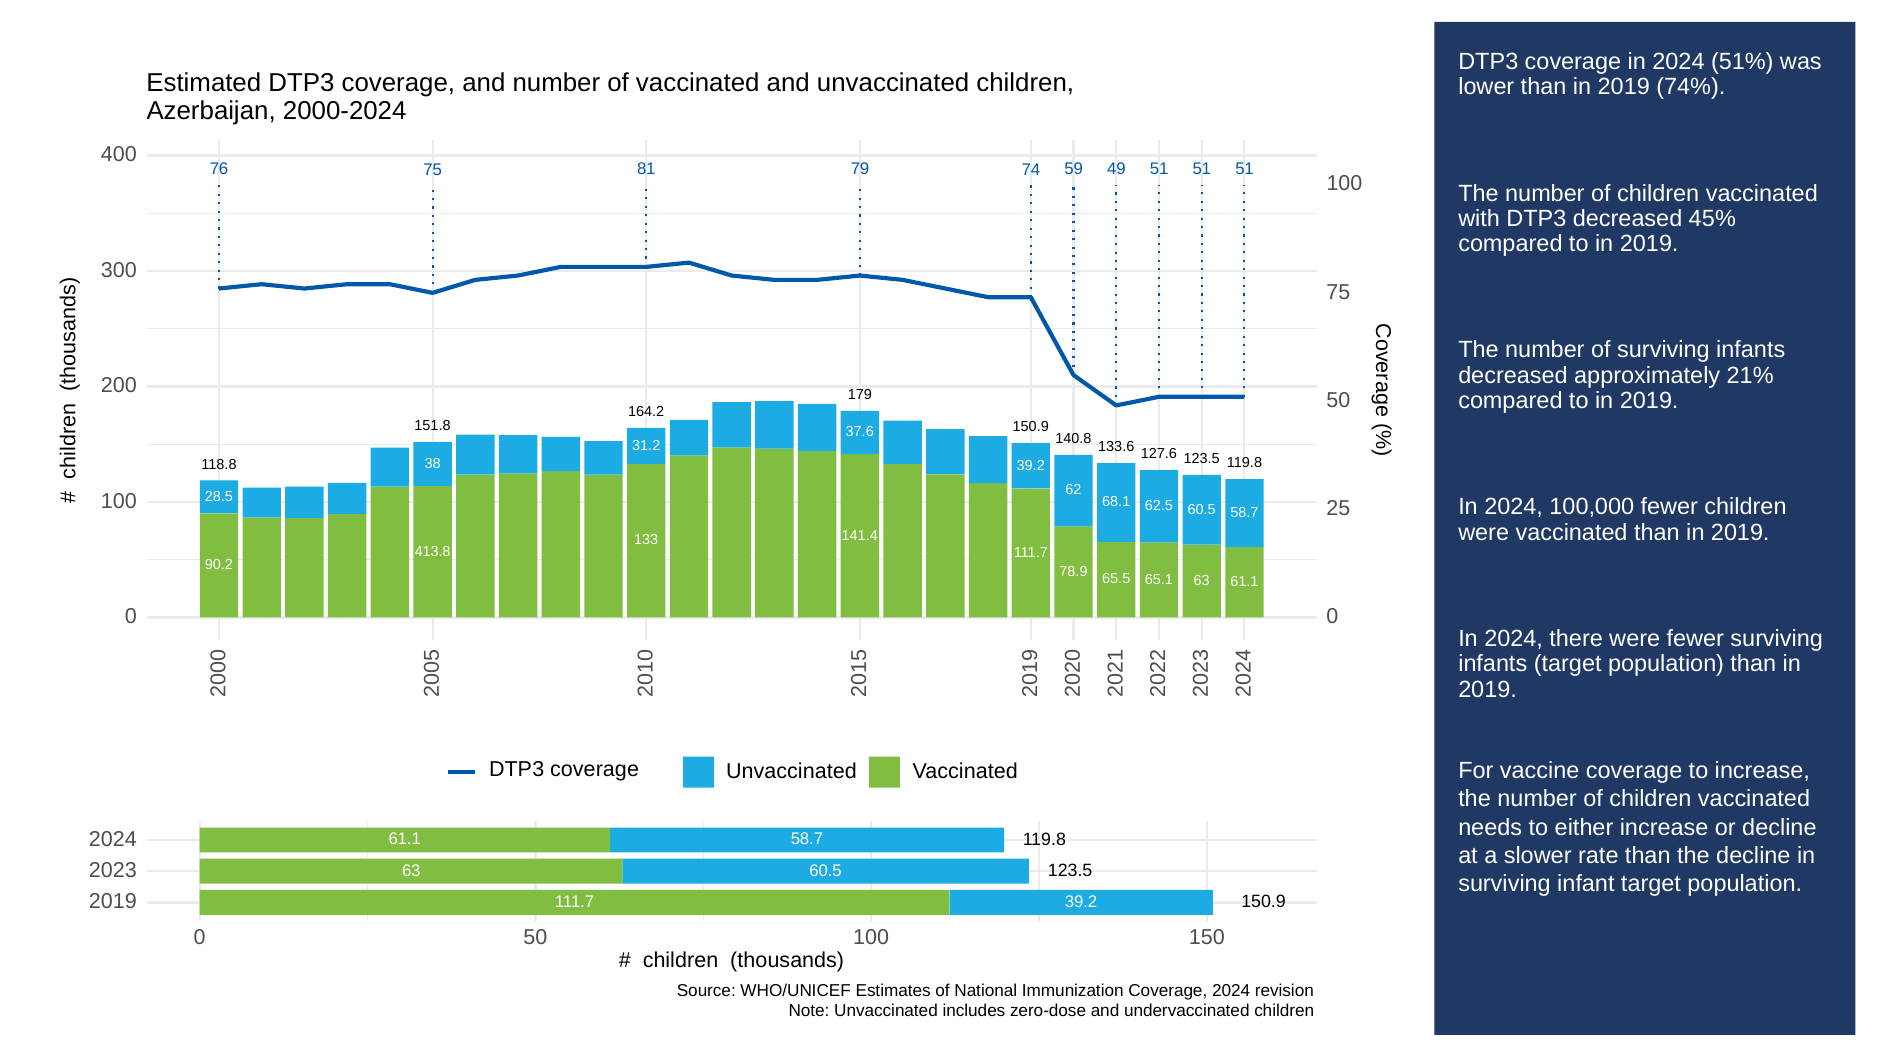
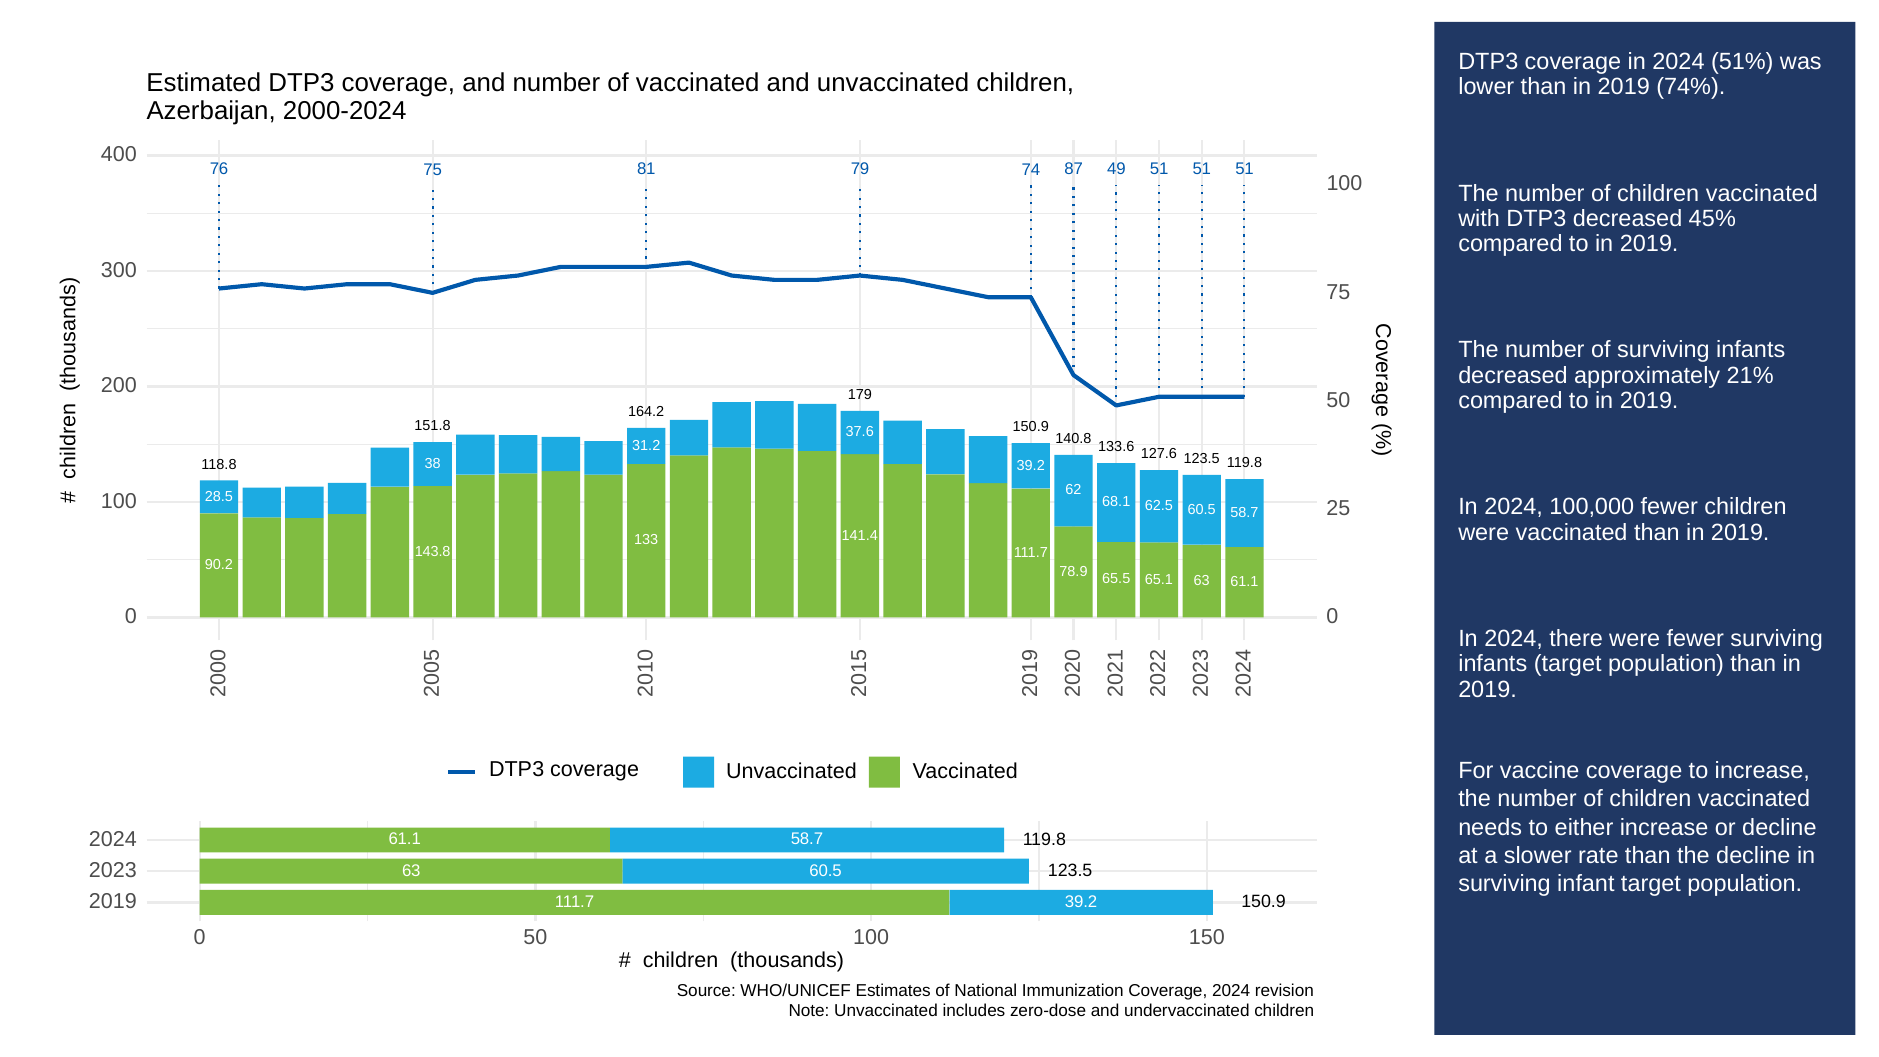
59: 59 -> 87 (1074, 169)
413.8: 413.8 -> 143.8 (433, 551)
